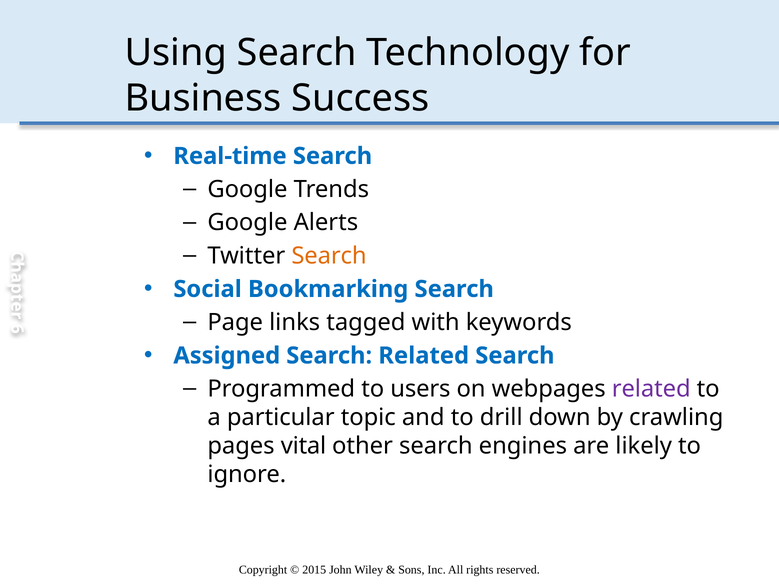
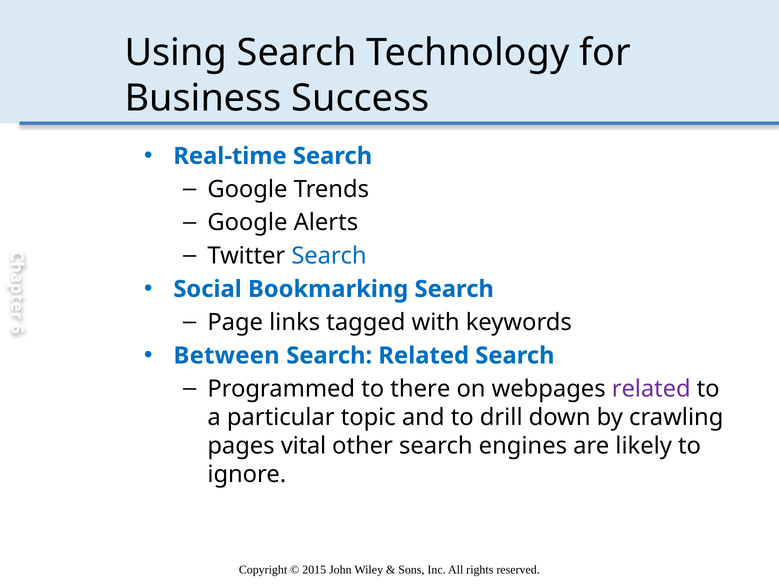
Search colour: orange -> blue (329, 256)
Assigned: Assigned -> Between (227, 356)
users: users -> there (420, 389)
